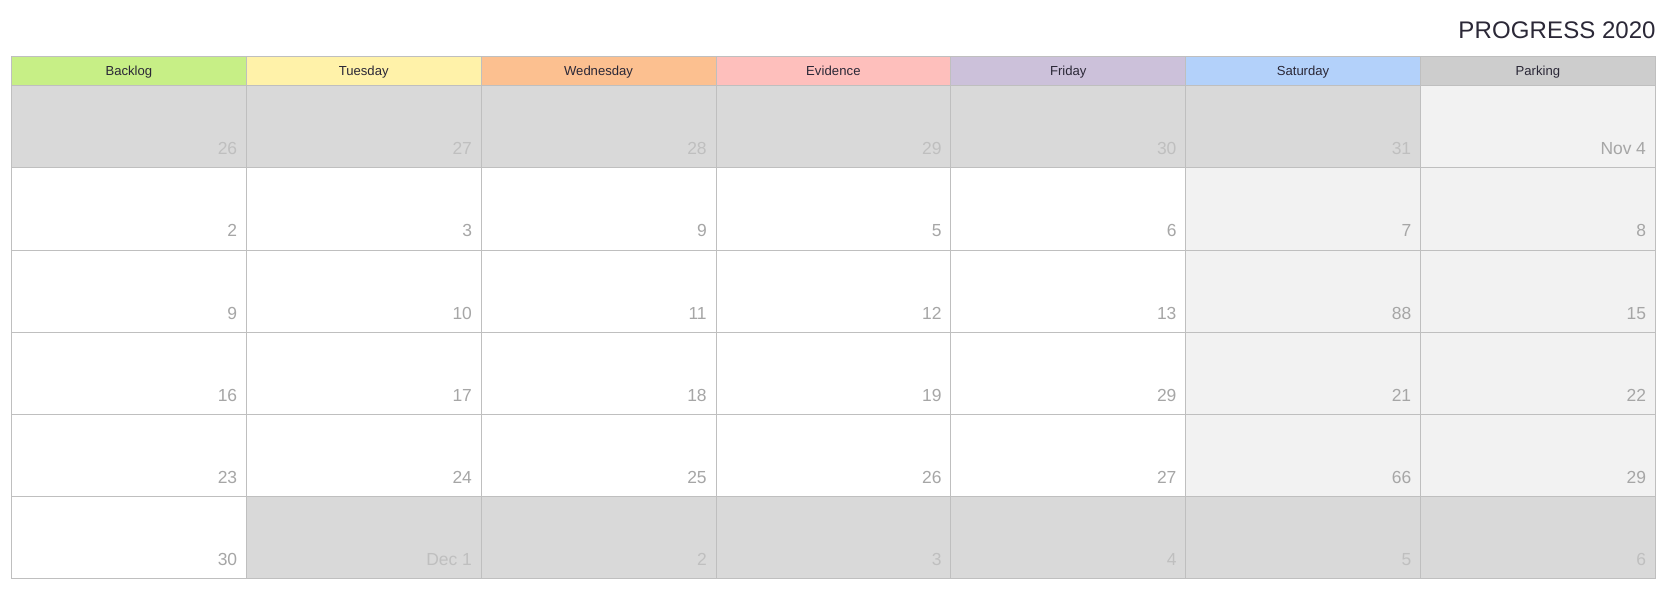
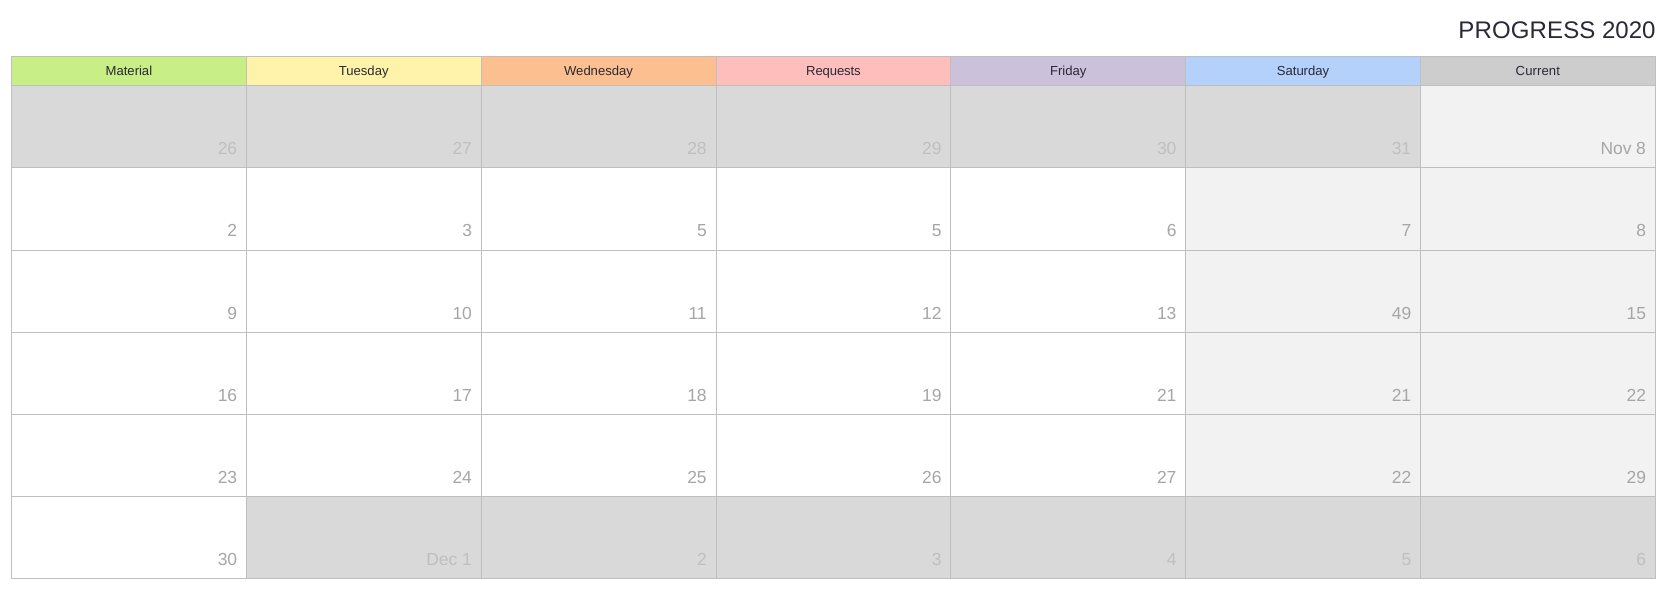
Backlog: Backlog -> Material (129, 71)
Evidence: Evidence -> Requests (833, 71)
Parking: Parking -> Current (1538, 71)
Nov 4: 4 -> 8 (1641, 149)
3 9: 9 -> 5 (702, 231)
88: 88 -> 49 (1402, 313)
19 29: 29 -> 21 (1167, 396)
27 66: 66 -> 22 (1402, 478)
